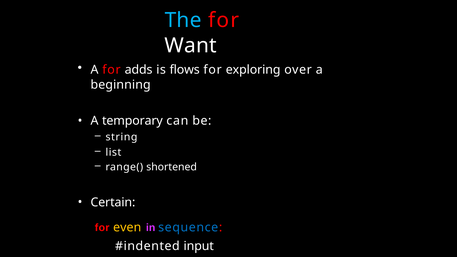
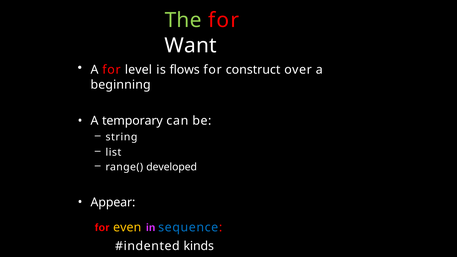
The colour: light blue -> light green (183, 20)
adds: adds -> level (138, 70)
exploring: exploring -> construct (253, 70)
shortened: shortened -> developed (172, 167)
Certain: Certain -> Appear (113, 202)
input: input -> kinds (199, 246)
